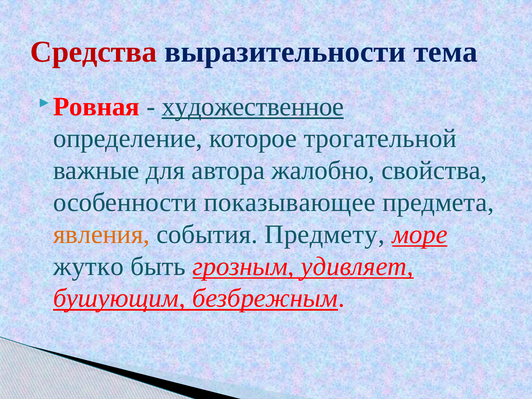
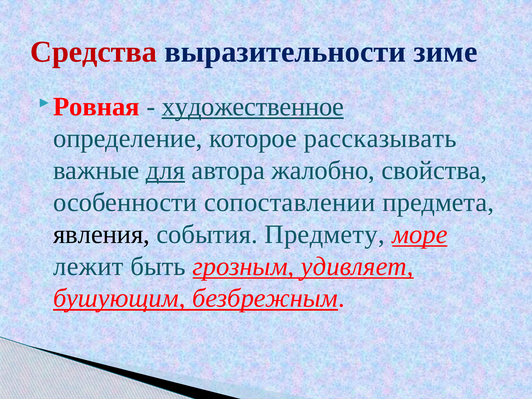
тема: тема -> зиме (445, 52)
трогательной: трогательной -> рассказывать (380, 139)
для underline: none -> present (165, 170)
показывающее: показывающее -> сопоставлении (290, 202)
явления colour: orange -> black (102, 234)
жутко: жутко -> лежит (88, 266)
